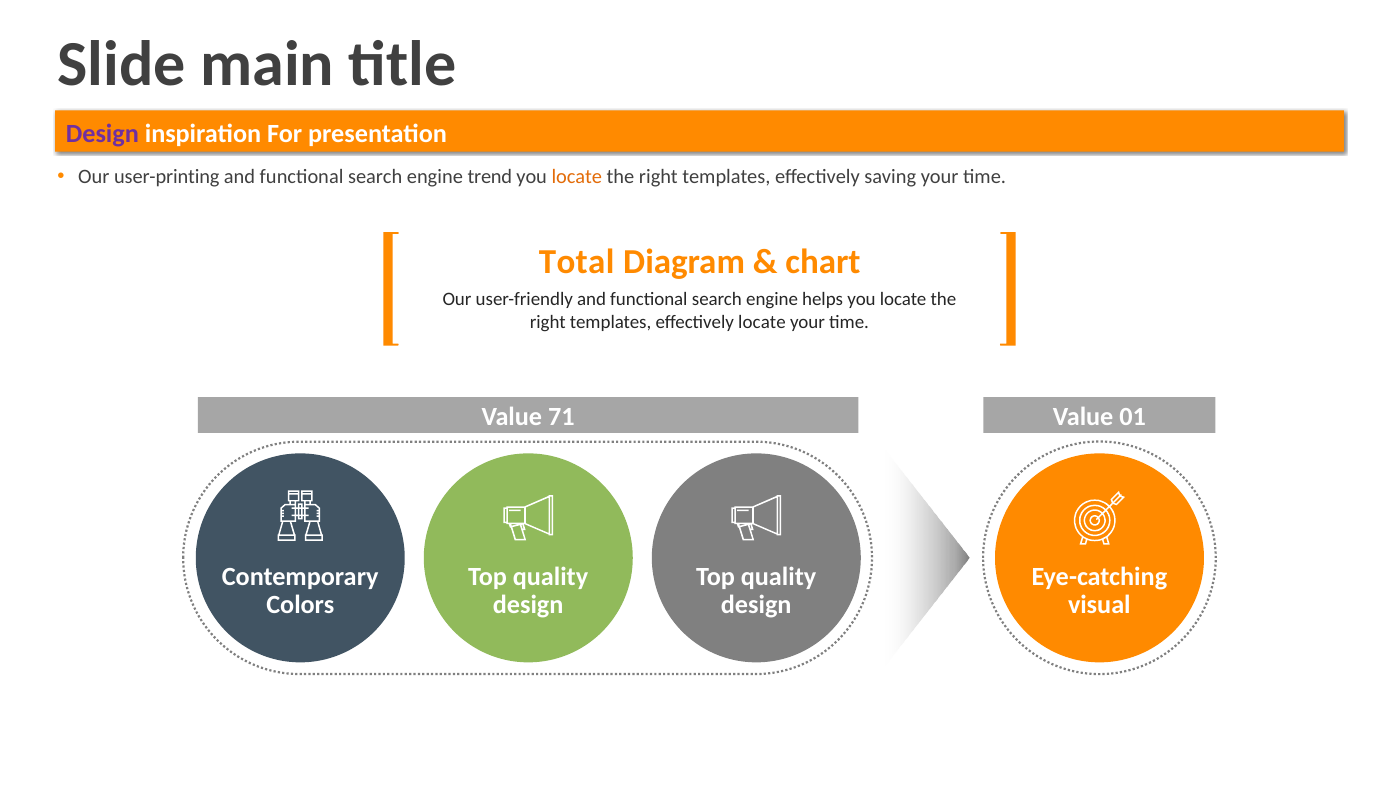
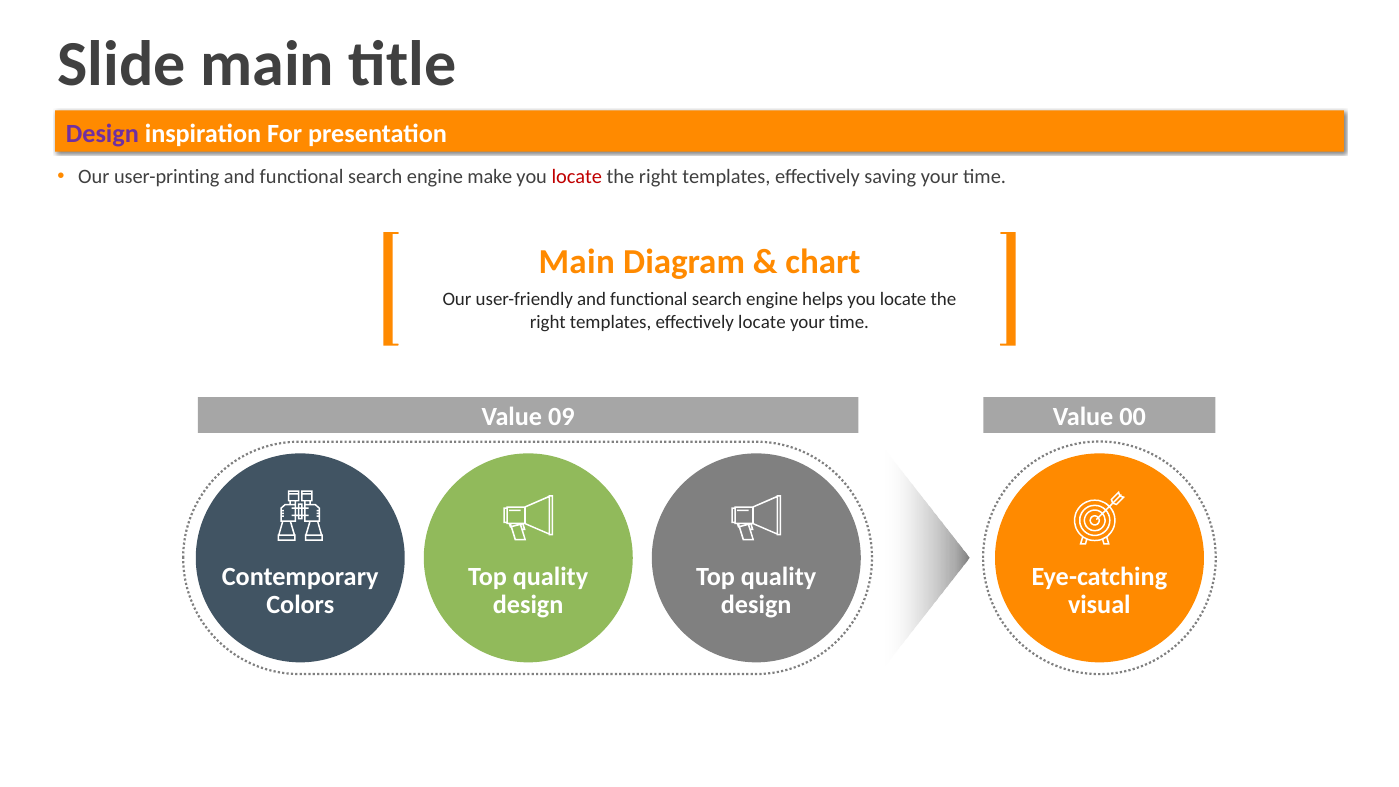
trend: trend -> make (490, 177)
locate colour: orange -> red (577, 177)
Total: Total -> Main (577, 262)
71: 71 -> 09 (561, 417)
01: 01 -> 00 (1133, 417)
